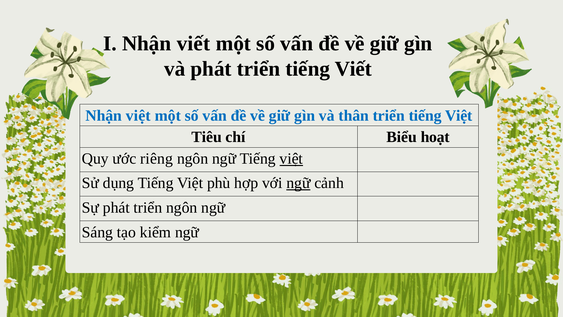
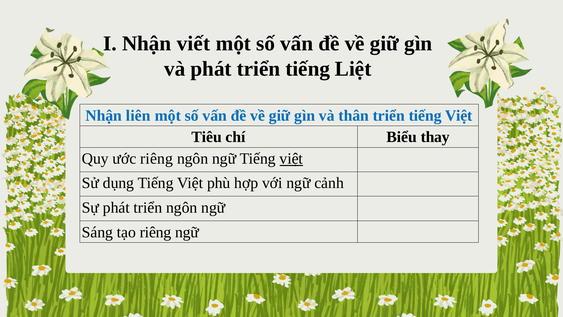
tiếng Viết: Viết -> Liệt (353, 69)
Nhận việt: việt -> liên (138, 115)
hoạt: hoạt -> thay (435, 137)
ngữ underline: present -> none (298, 183)
tạo kiểm: kiểm -> riêng (156, 232)
